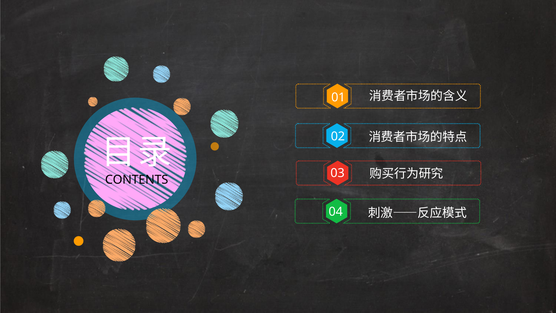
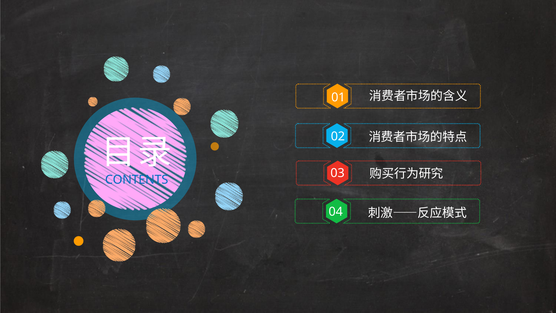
CONTENTS colour: black -> blue (137, 180)
